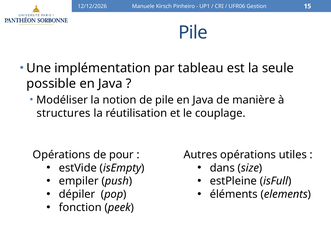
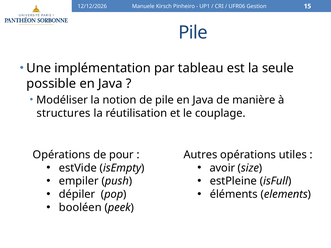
dans: dans -> avoir (222, 168)
fonction: fonction -> booléen (80, 208)
